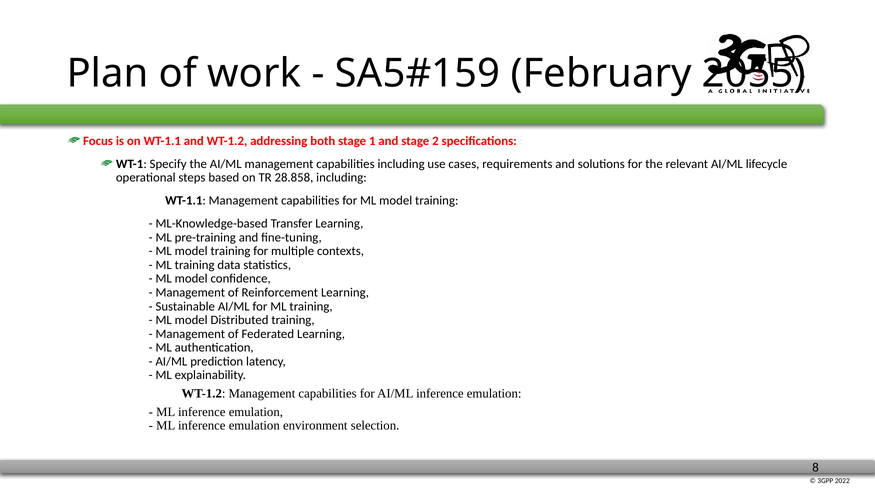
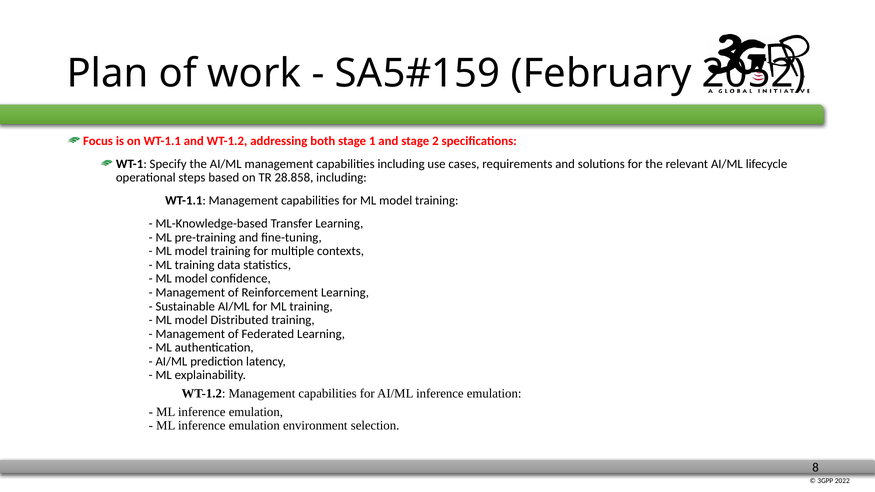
2055: 2055 -> 2052 (754, 74)
